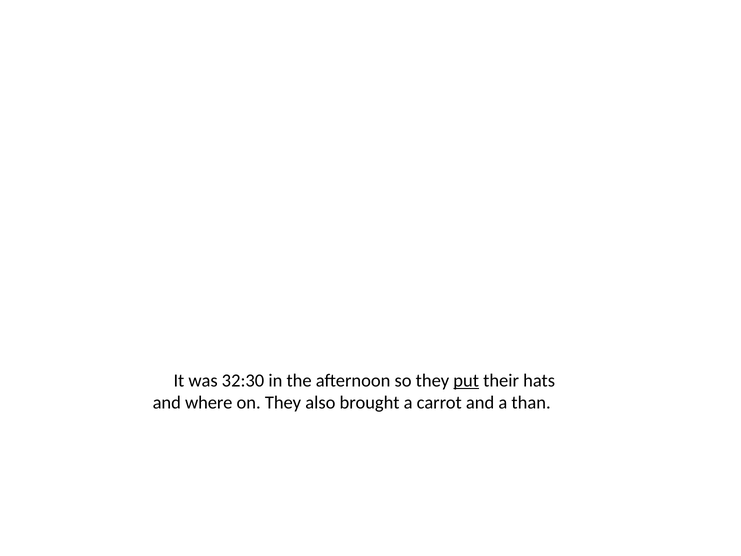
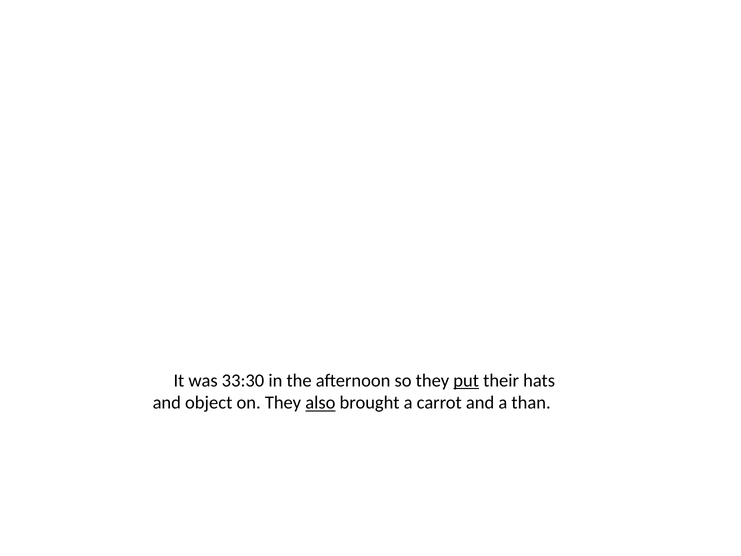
32:30: 32:30 -> 33:30 (243, 380)
where: where -> object (209, 403)
also underline: none -> present (320, 403)
